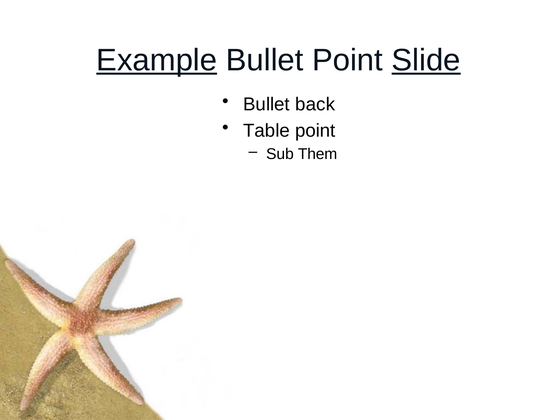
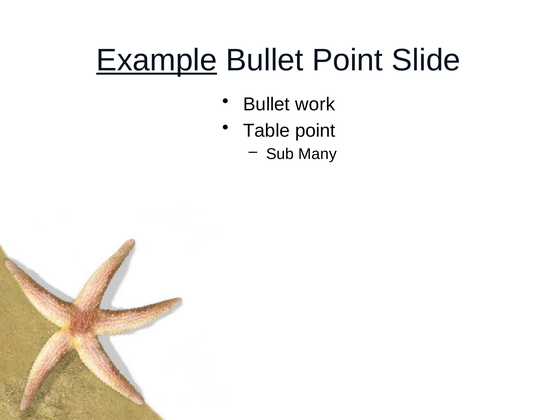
Slide underline: present -> none (426, 60)
back: back -> work (315, 104)
Them: Them -> Many (317, 154)
